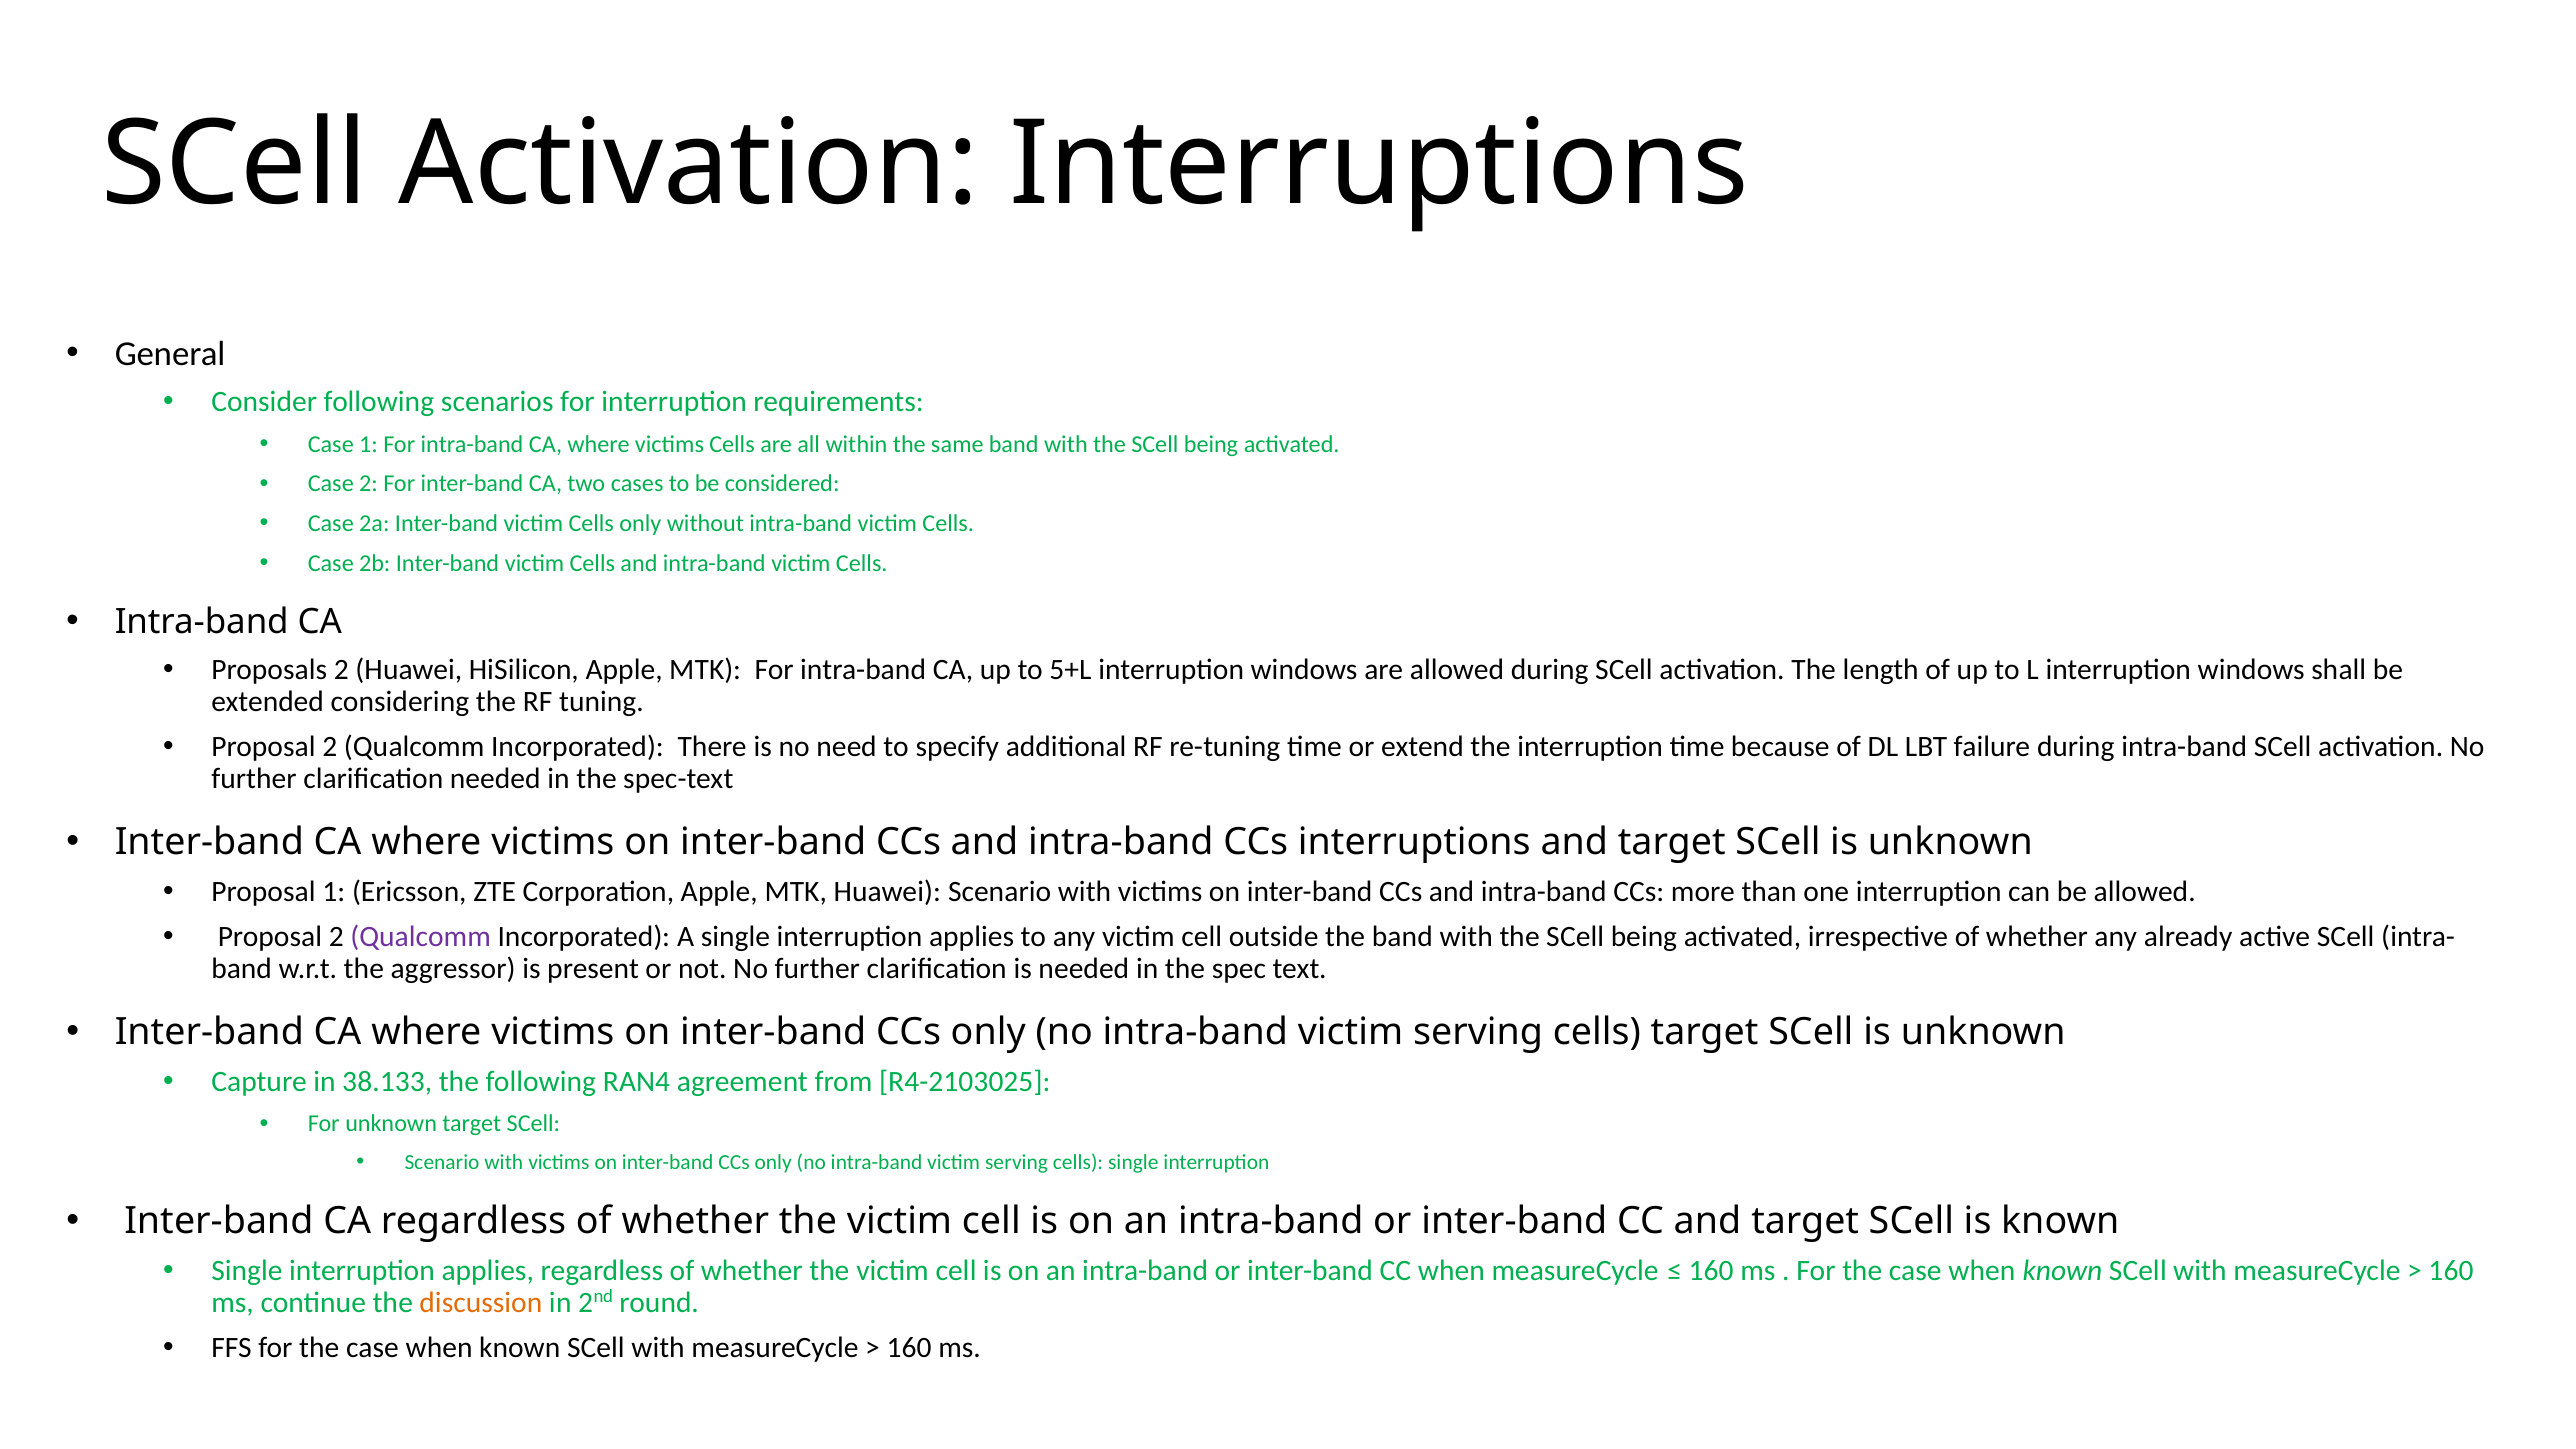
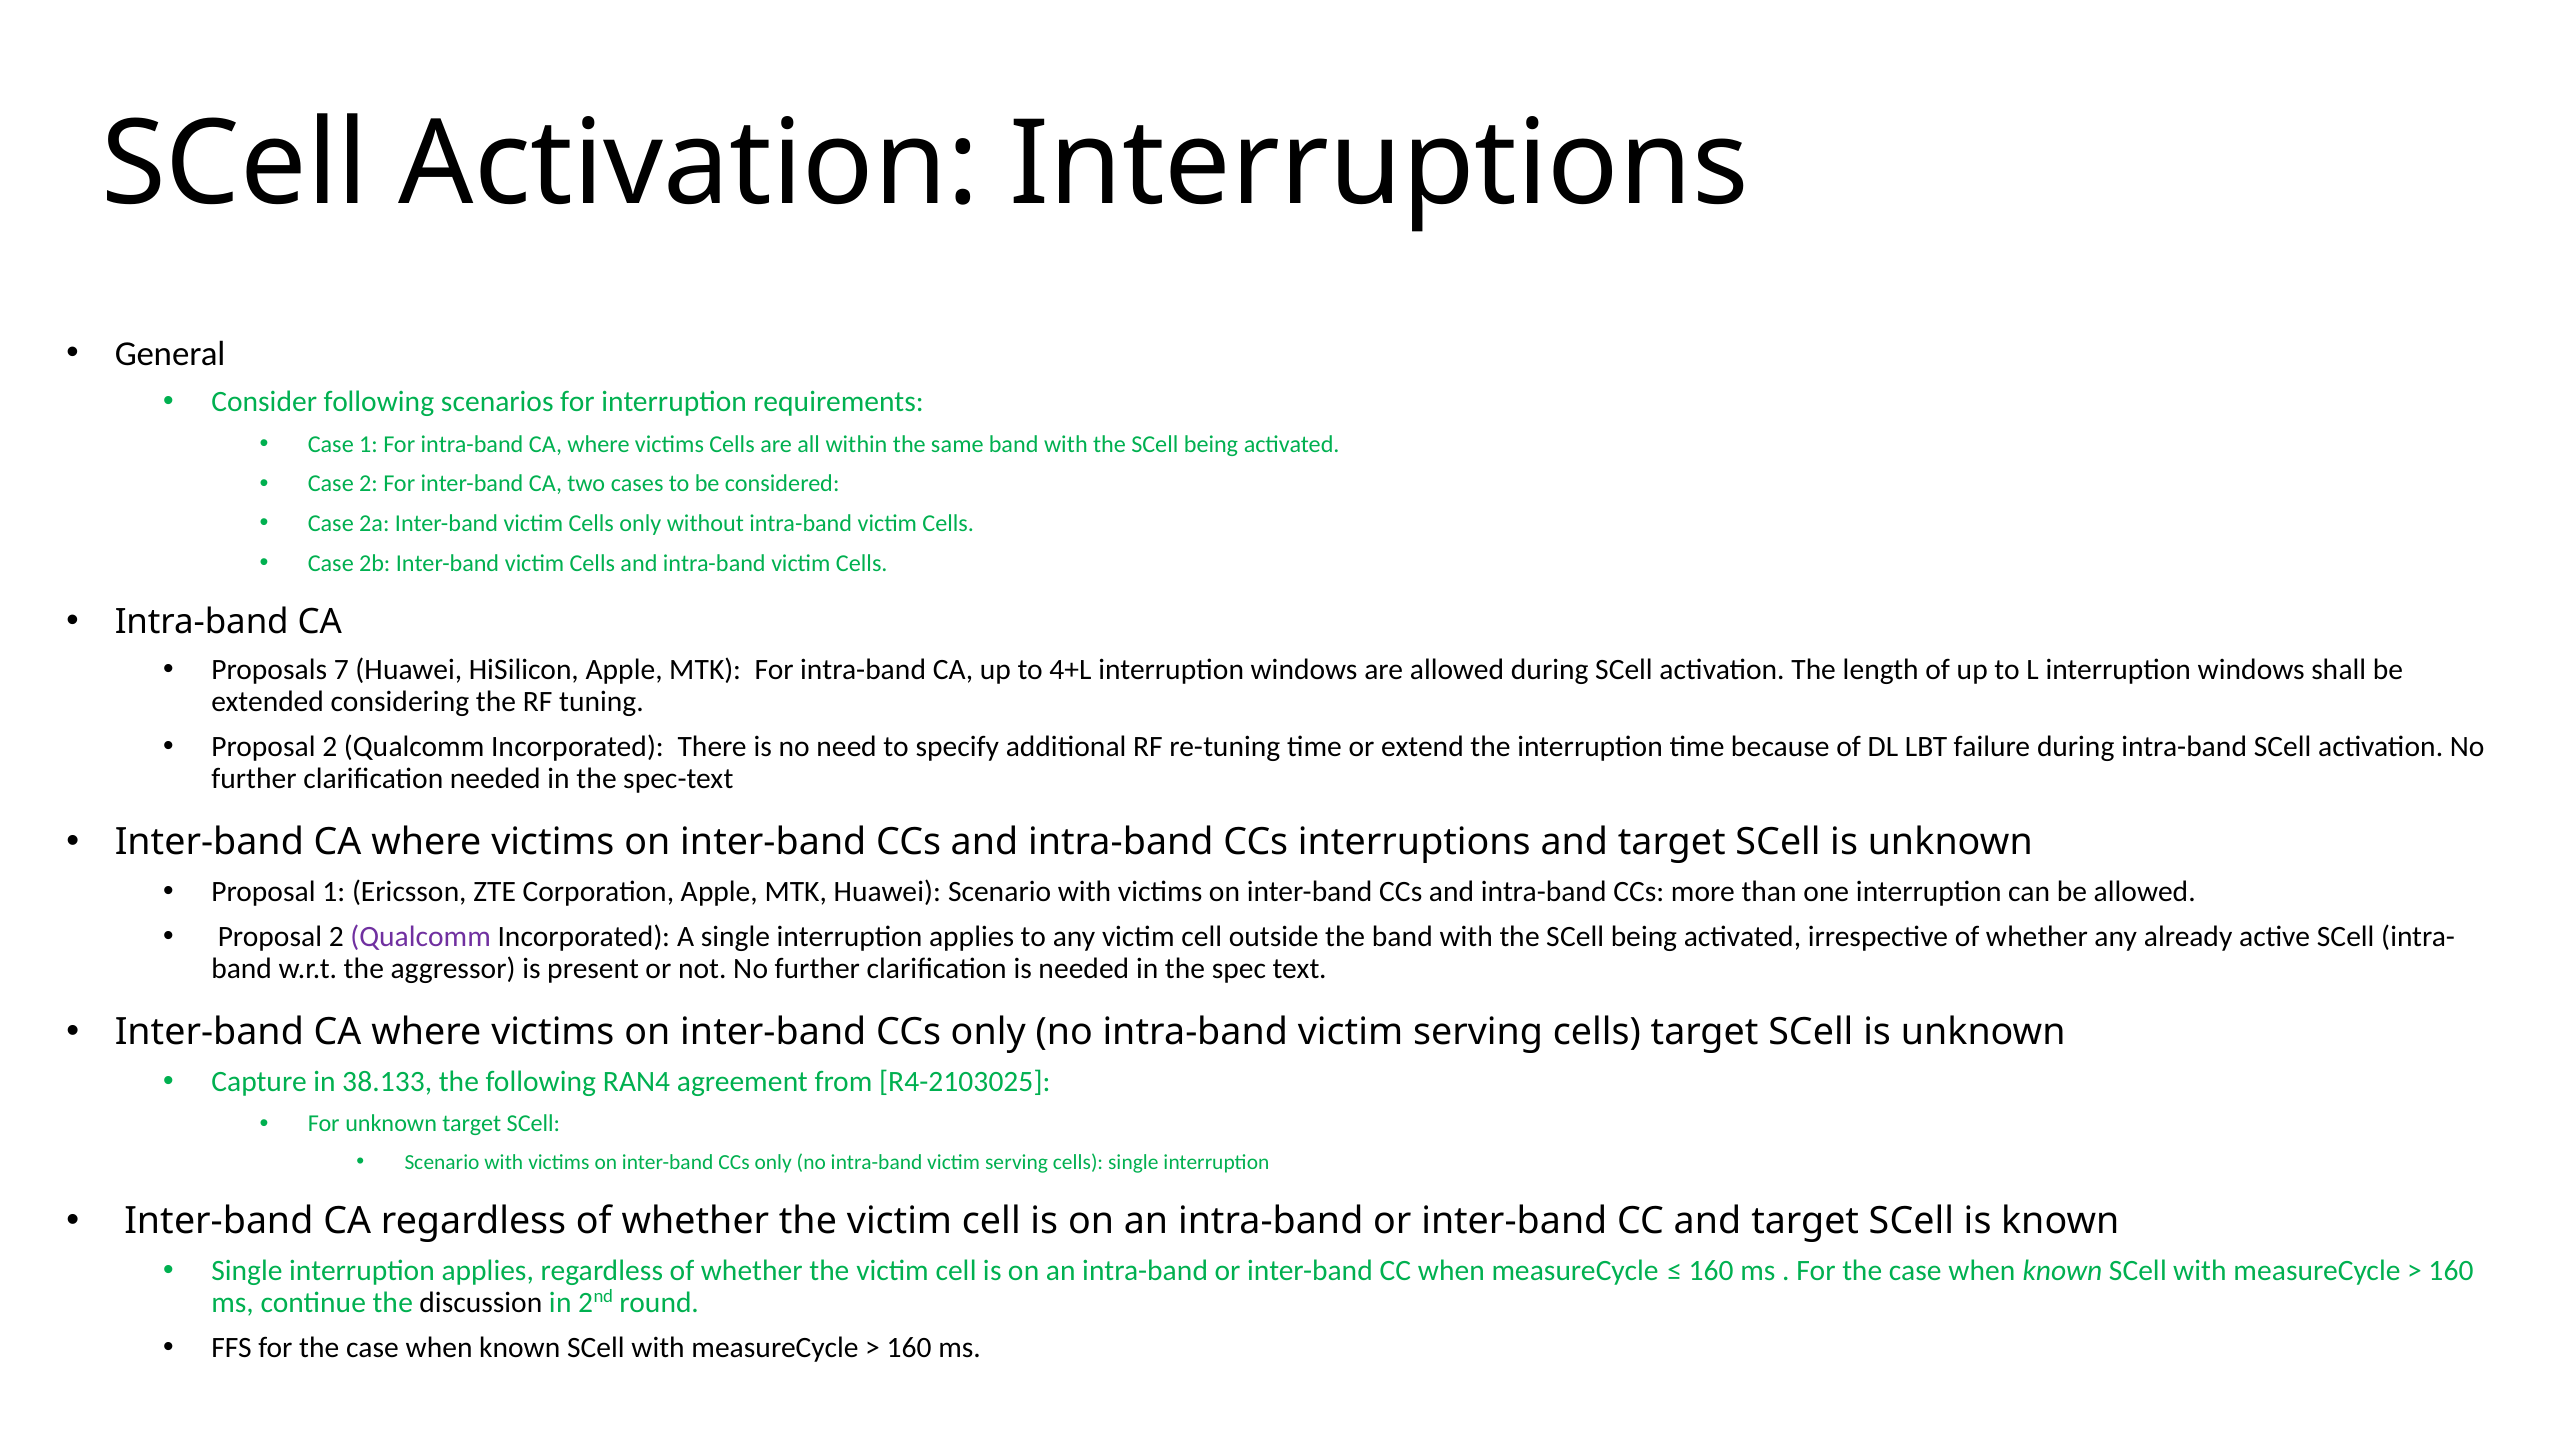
Proposals 2: 2 -> 7 (341, 670)
5+L: 5+L -> 4+L (1070, 670)
discussion colour: orange -> black (481, 1302)
